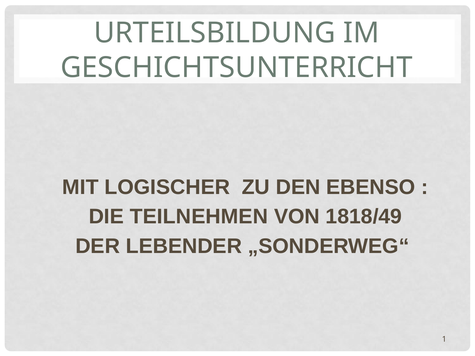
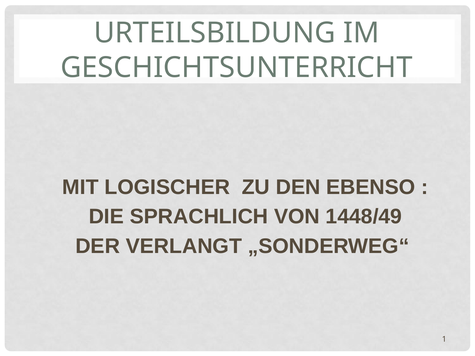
TEILNEHMEN: TEILNEHMEN -> SPRACHLICH (199, 217)
1818/49: 1818/49 -> 1448/49 (364, 217)
LEBENDER: LEBENDER -> VERLANGT (184, 246)
